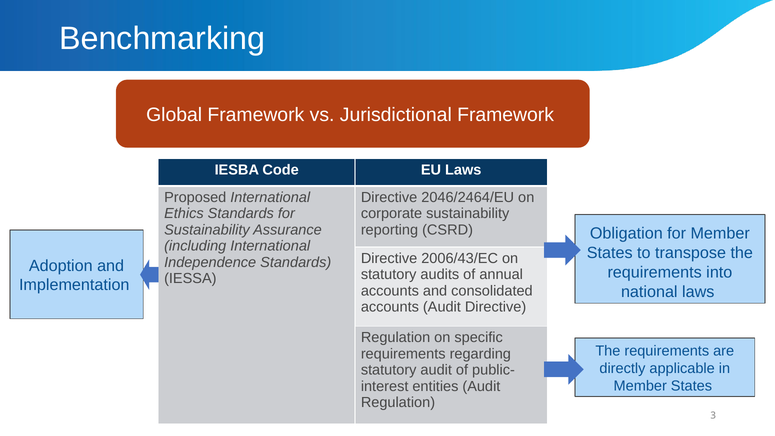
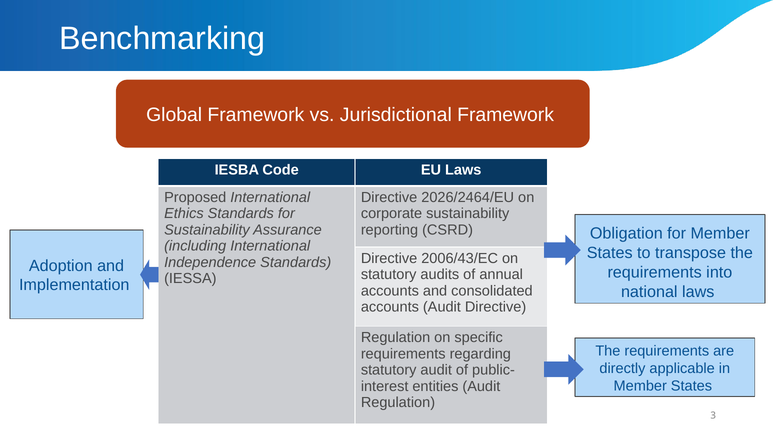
2046/2464/EU: 2046/2464/EU -> 2026/2464/EU (468, 197)
